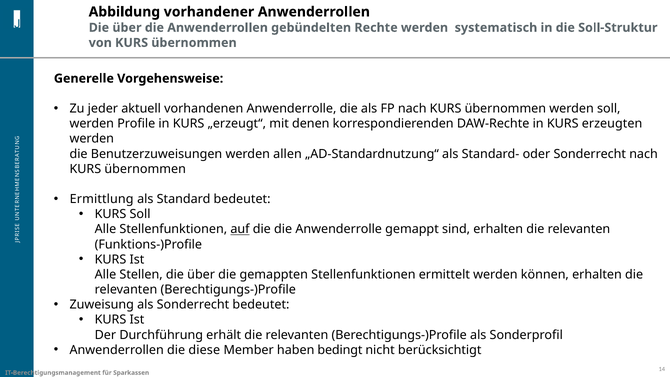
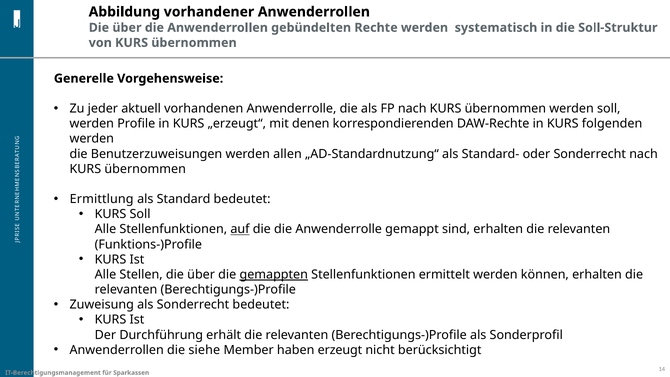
erzeugten: erzeugten -> folgenden (612, 124)
gemappten underline: none -> present (274, 274)
diese: diese -> siehe (204, 350)
bedingt: bedingt -> erzeugt (340, 350)
